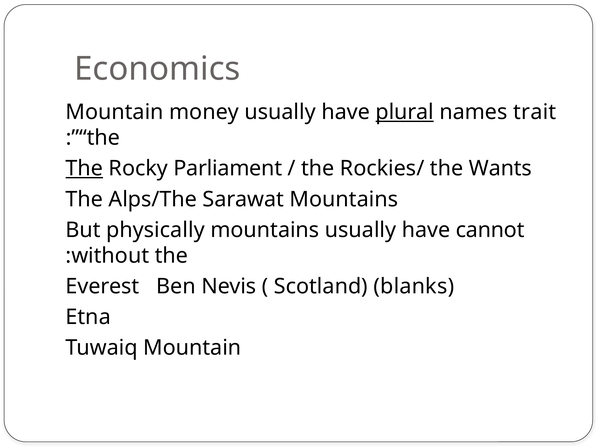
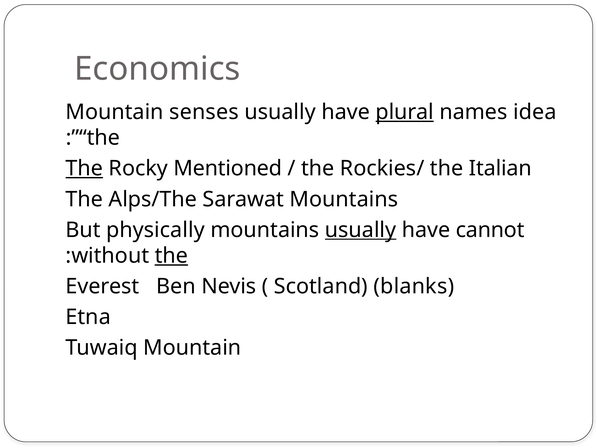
money: money -> senses (204, 112)
trait: trait -> idea (535, 112)
Parliament: Parliament -> Mentioned (228, 168)
Wants: Wants -> Italian (500, 168)
usually underline: none -> present (361, 230)
the underline: none -> present (171, 256)
